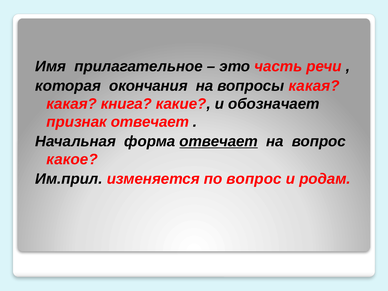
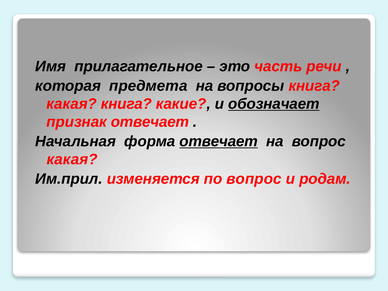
окончания: окончания -> предмета (148, 86)
вопросы какая: какая -> книга (314, 86)
обозначает underline: none -> present (274, 104)
какое: какое -> какая (72, 159)
